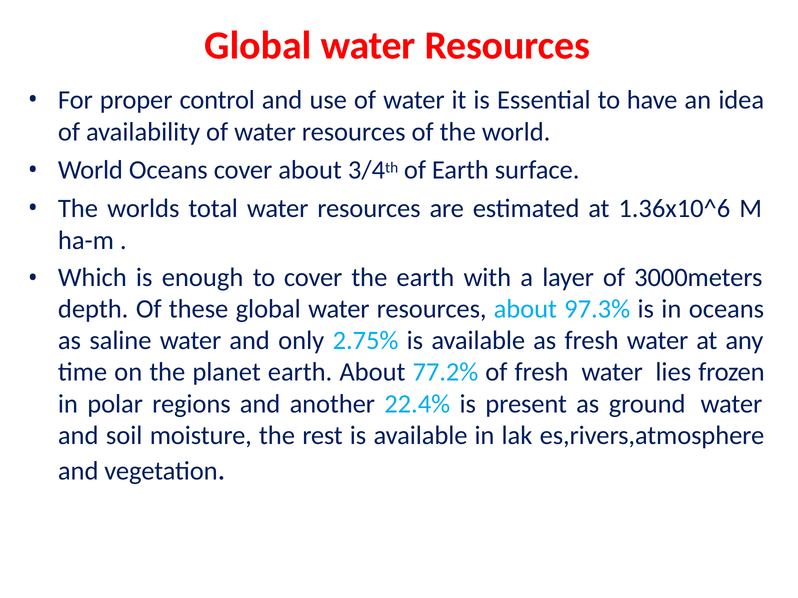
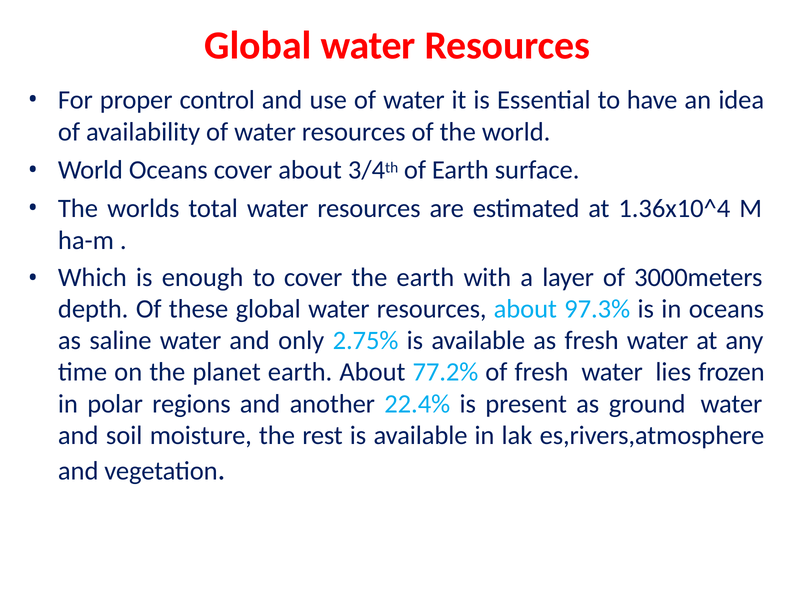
1.36x10^6: 1.36x10^6 -> 1.36x10^4 (674, 209)
